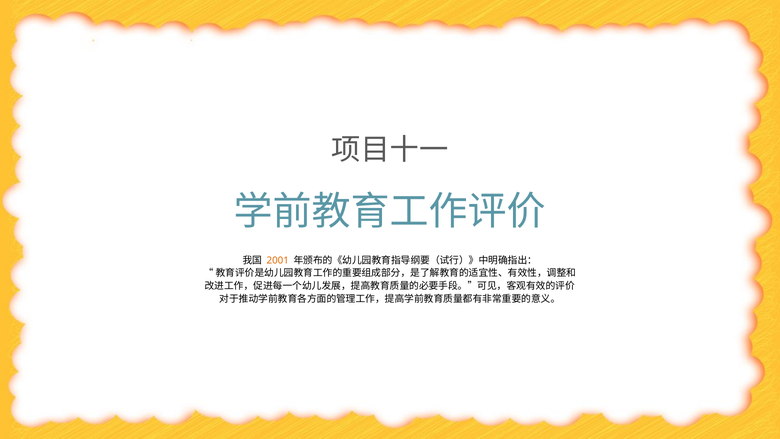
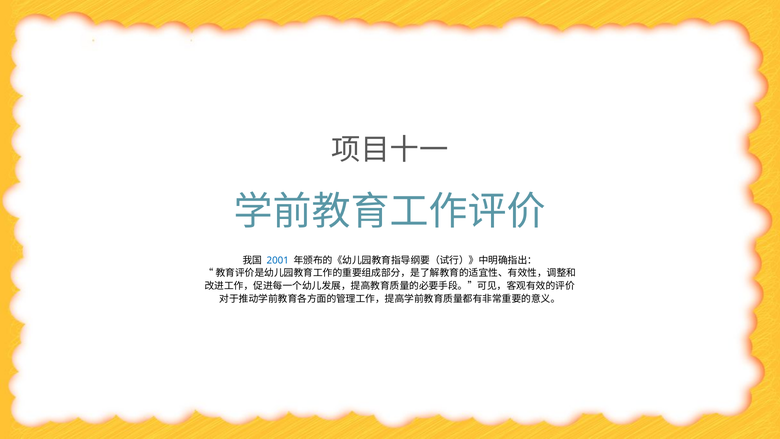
2001 colour: orange -> blue (278, 260)
